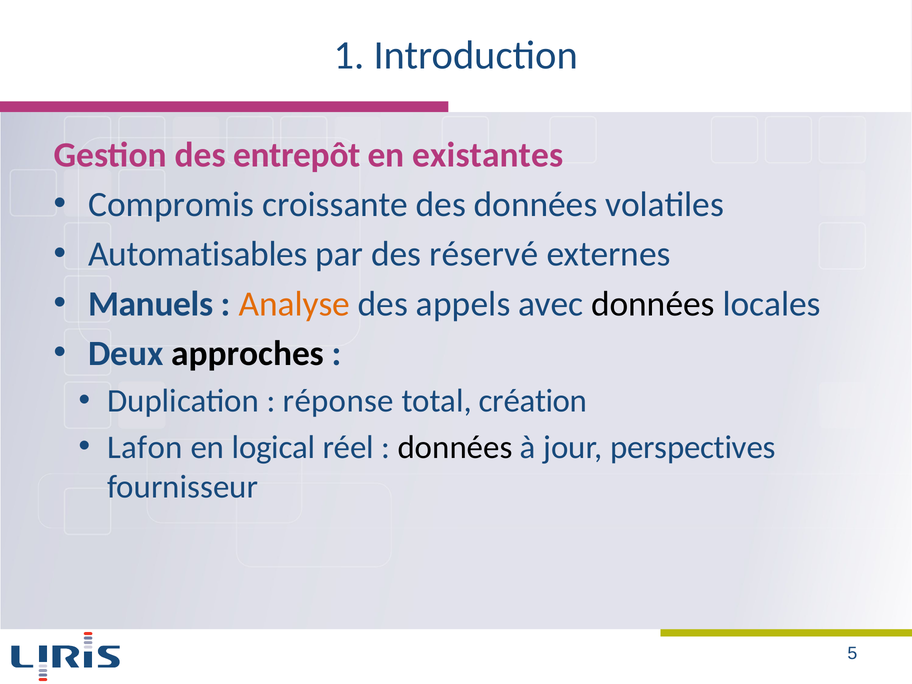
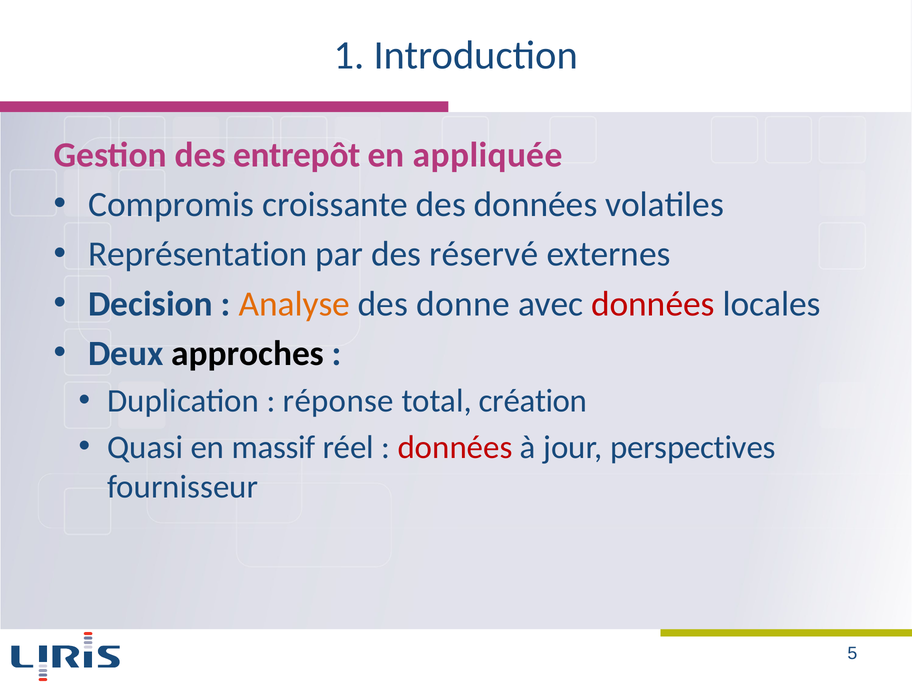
existantes: existantes -> appliquée (488, 155)
Automatisables: Automatisables -> Représentation (198, 254)
Manuels: Manuels -> Decision (150, 304)
appels: appels -> donne (463, 304)
données colour: black -> red (653, 304)
Lafon: Lafon -> Quasi (145, 447)
logical: logical -> massif (274, 447)
données colour: black -> red (455, 447)
